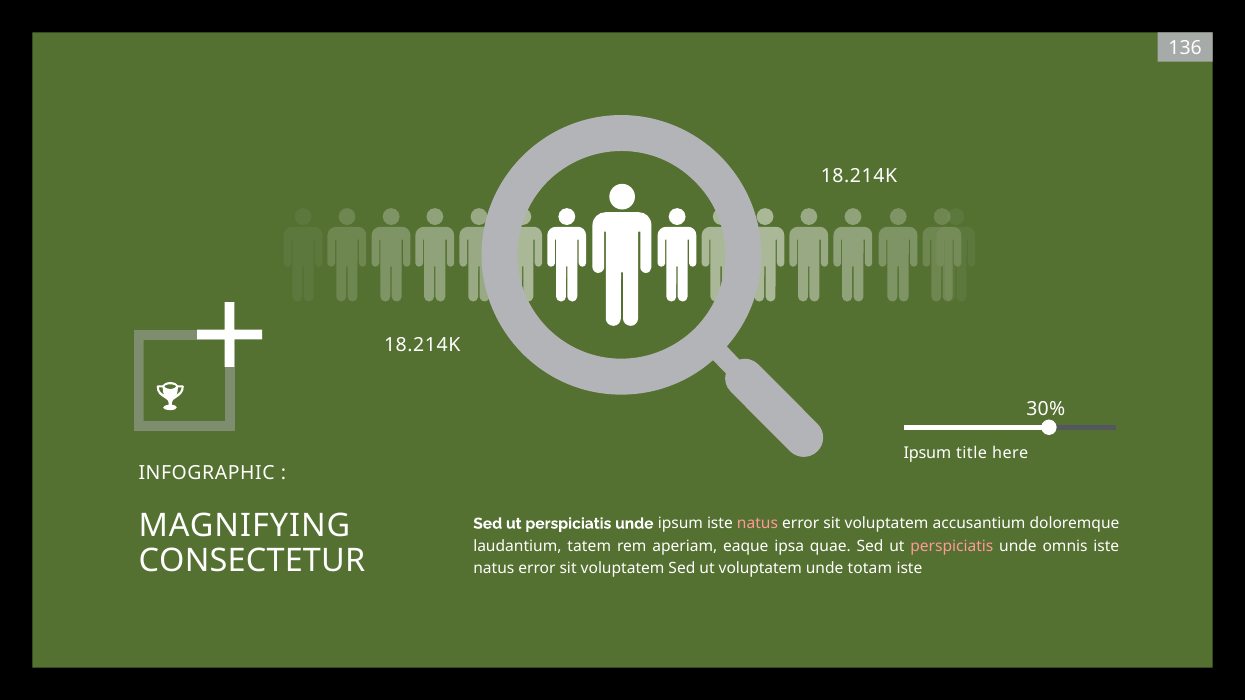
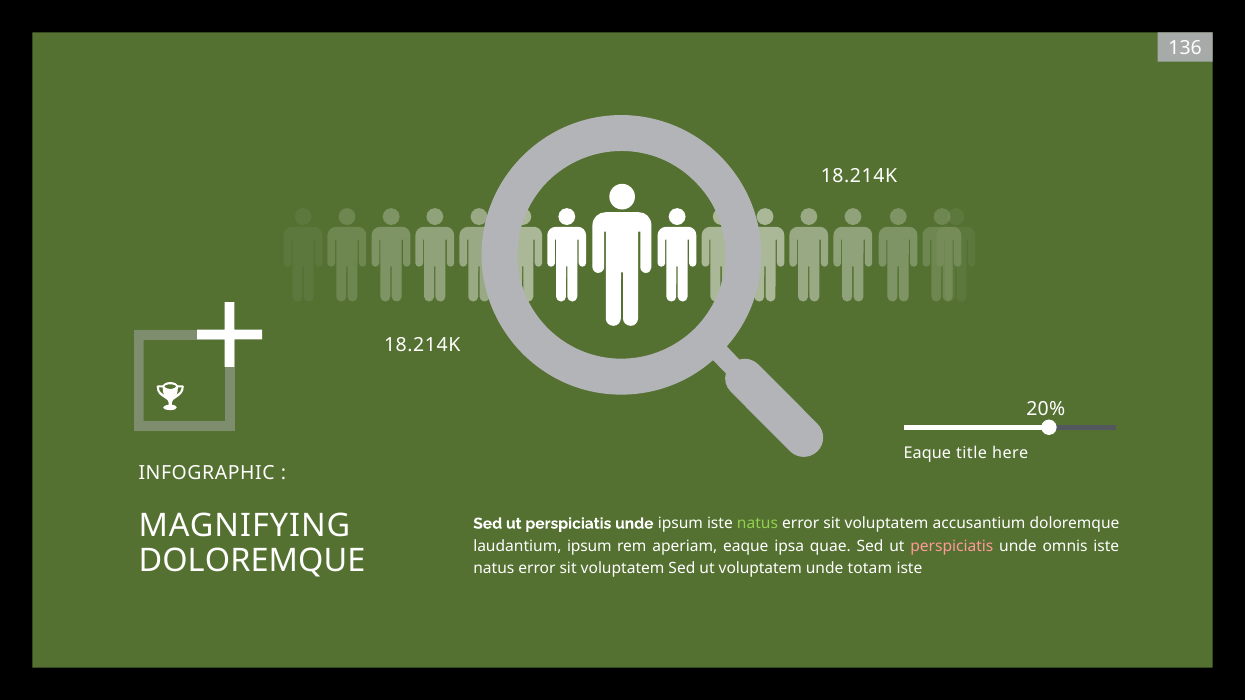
30%: 30% -> 20% (1046, 409)
Ipsum: Ipsum -> Eaque (927, 454)
natus colour: pink -> light green (758, 524)
laudantium tatem: tatem -> ipsum (589, 546)
CONSECTETUR: CONSECTETUR -> DOLOREMQUE (252, 561)
